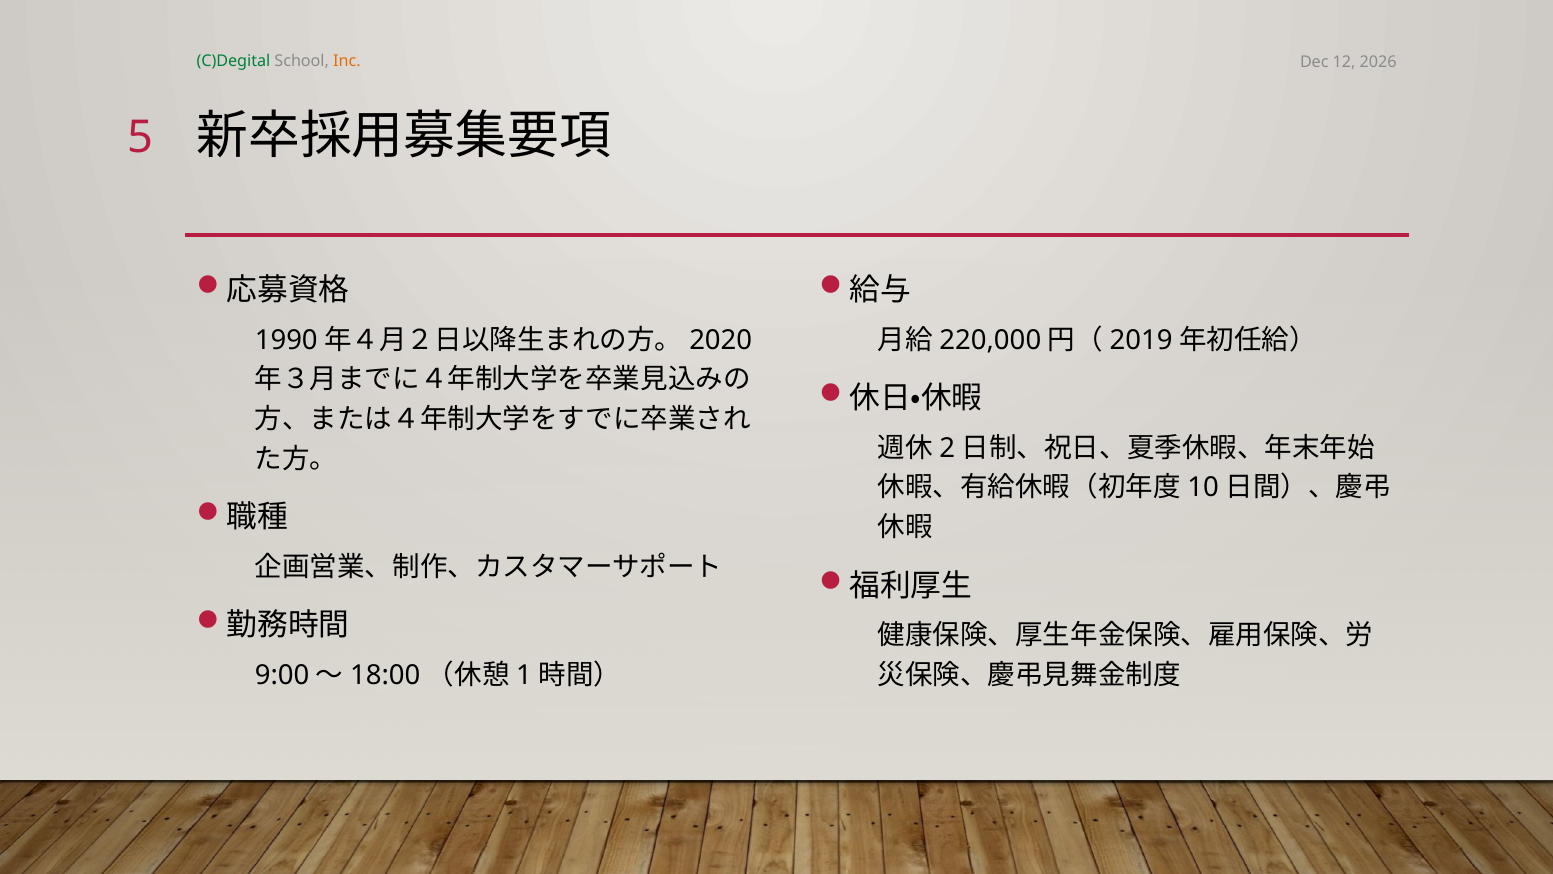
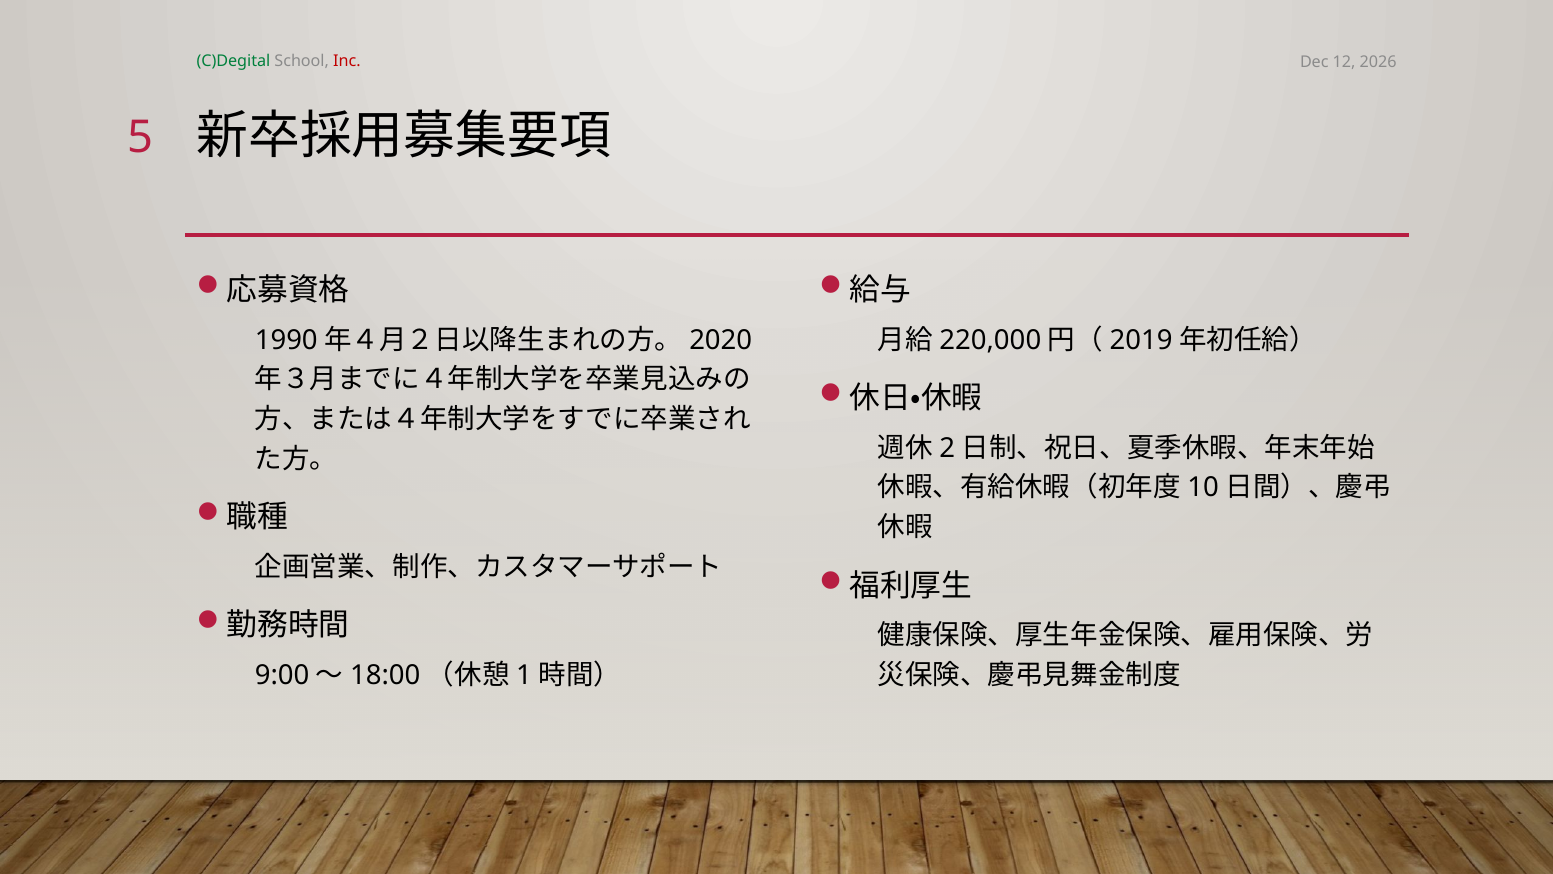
Inc colour: orange -> red (347, 62)
